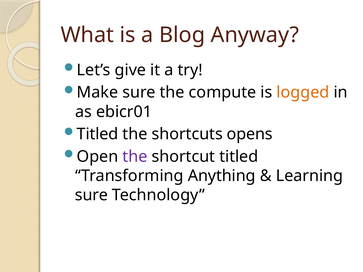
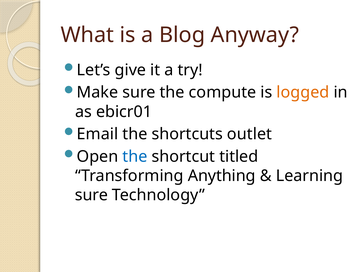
Titled: Titled -> Email (97, 134)
opens: opens -> outlet (250, 134)
the colour: purple -> blue (135, 157)
